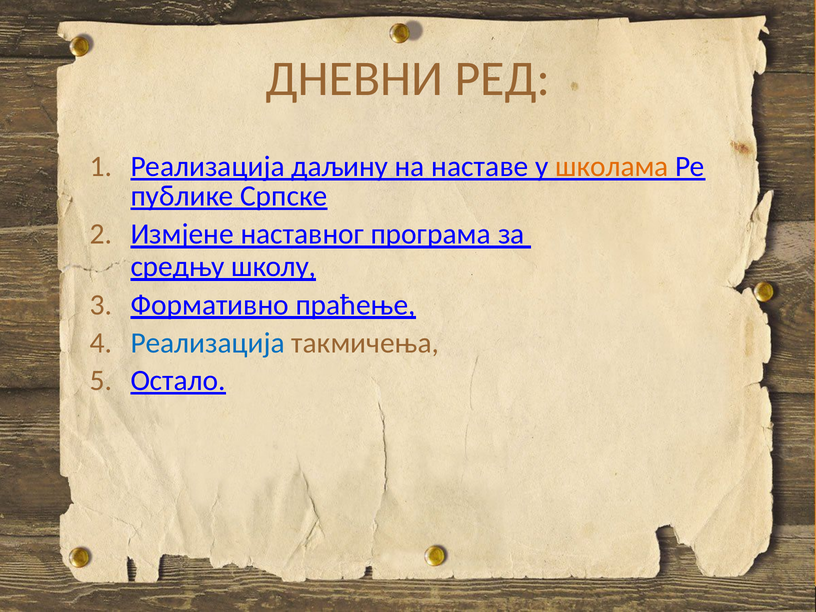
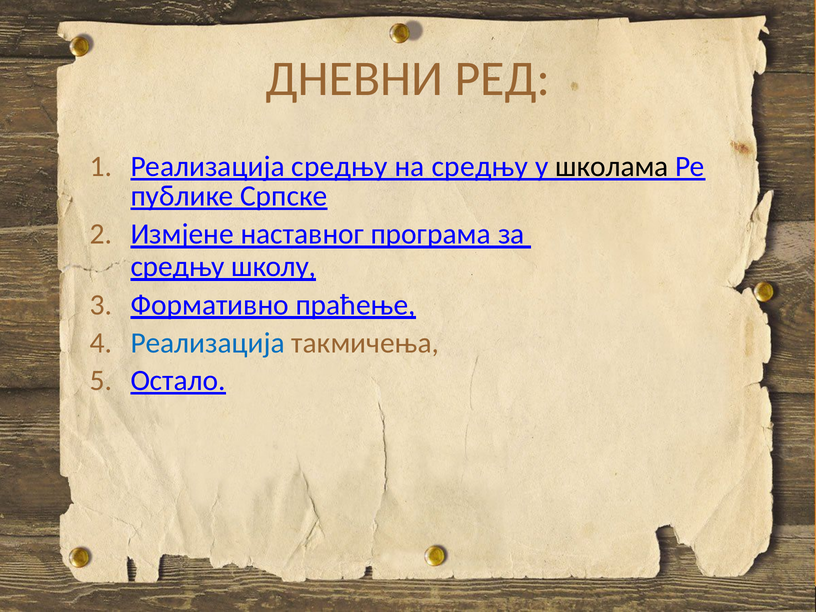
Реализација даљину: даљину -> средњу (340, 167)
на наставе: наставе -> средњу (480, 167)
школама colour: orange -> black (612, 167)
